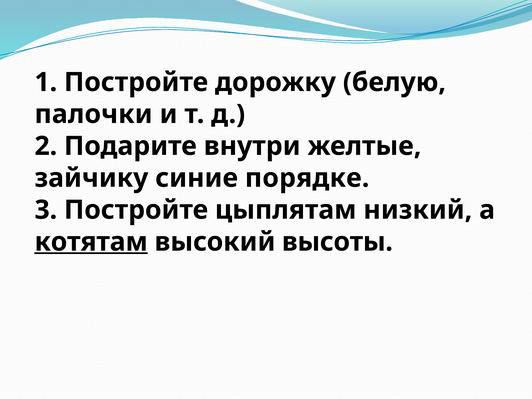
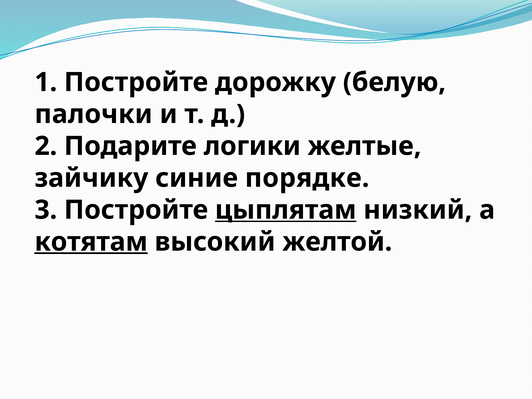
внутри: внутри -> логики (252, 146)
цыплятам underline: none -> present (286, 210)
высоты: высоты -> желтой (337, 242)
